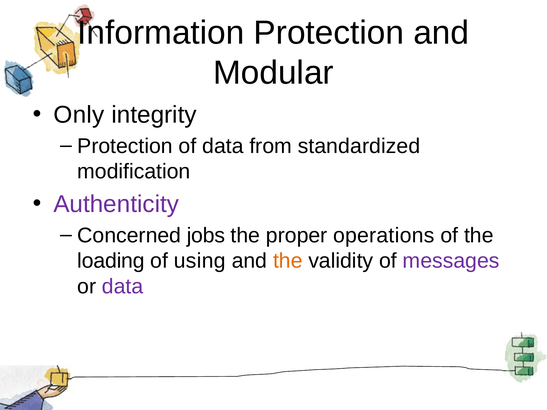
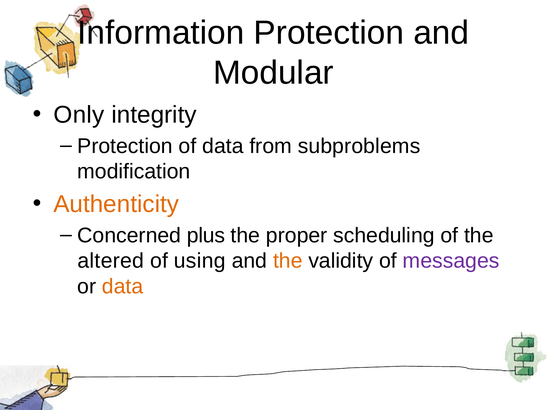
standardized: standardized -> subproblems (359, 146)
Authenticity colour: purple -> orange (116, 204)
jobs: jobs -> plus (206, 236)
operations: operations -> scheduling (384, 236)
loading: loading -> altered (111, 261)
data colour: purple -> orange (123, 287)
